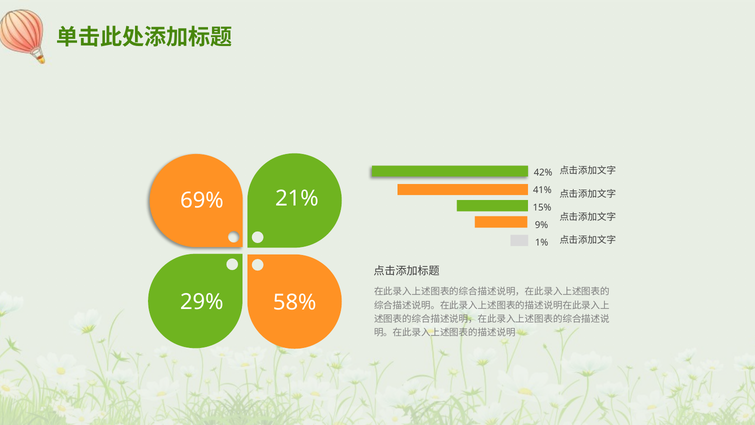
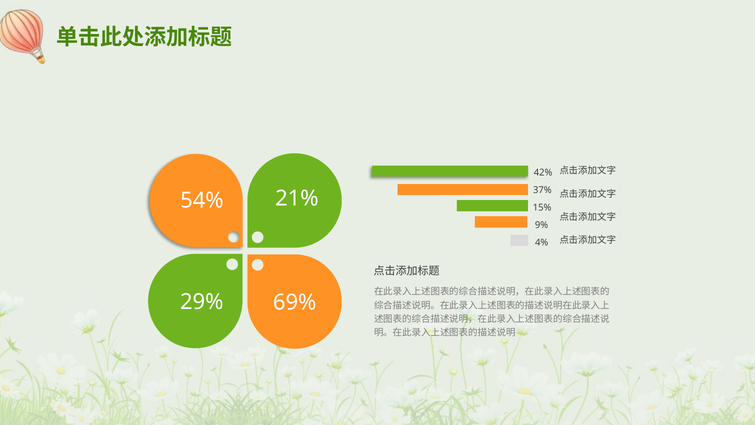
41%: 41% -> 37% (542, 190)
69%: 69% -> 54% (202, 200)
1%: 1% -> 4% (542, 242)
58%: 58% -> 69% (295, 302)
